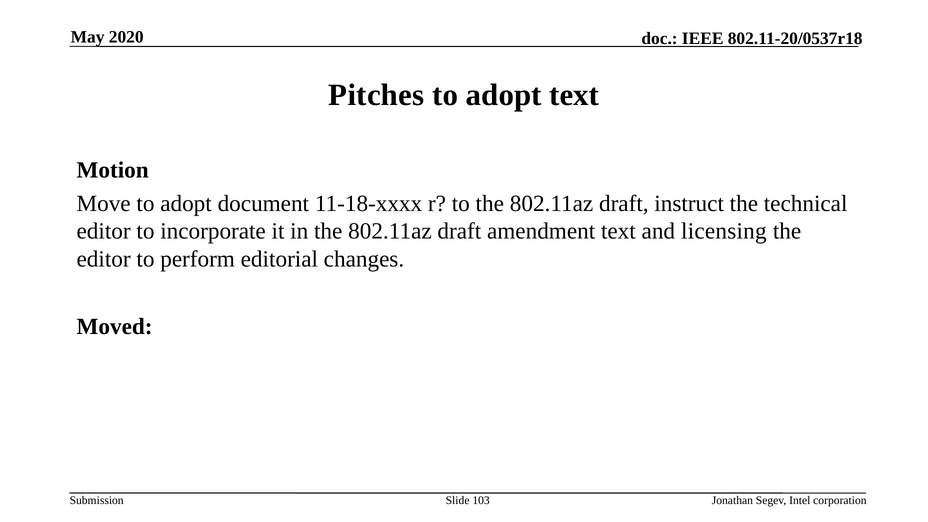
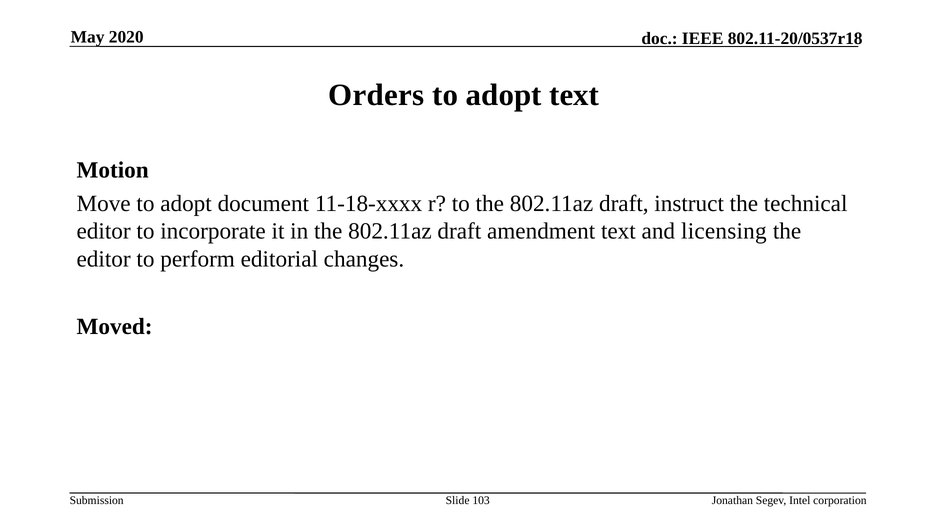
Pitches: Pitches -> Orders (376, 95)
